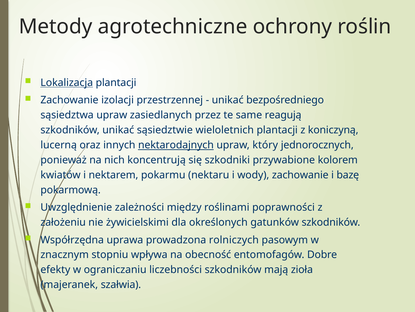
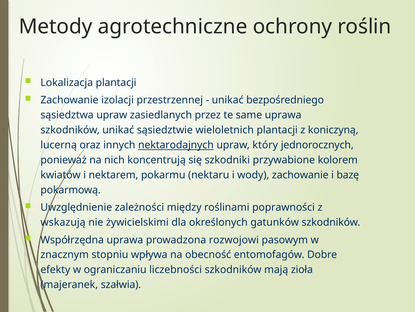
Lokalizacja underline: present -> none (67, 82)
same reagują: reagują -> uprawa (283, 115)
założeniu: założeniu -> wskazują (63, 222)
rolniczych: rolniczych -> rozwojowi (234, 239)
